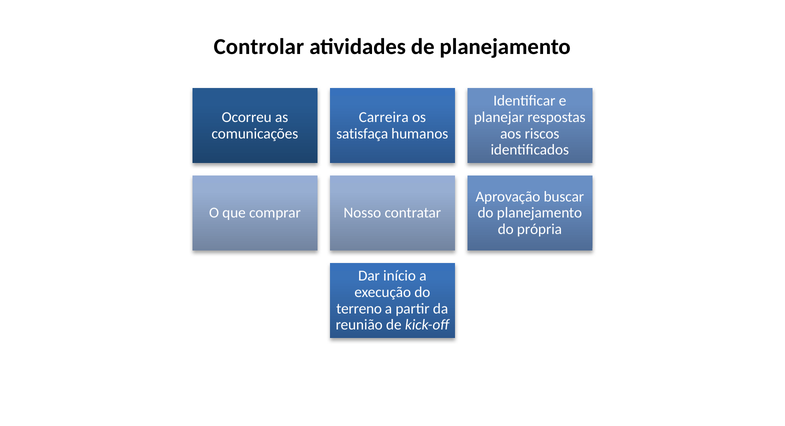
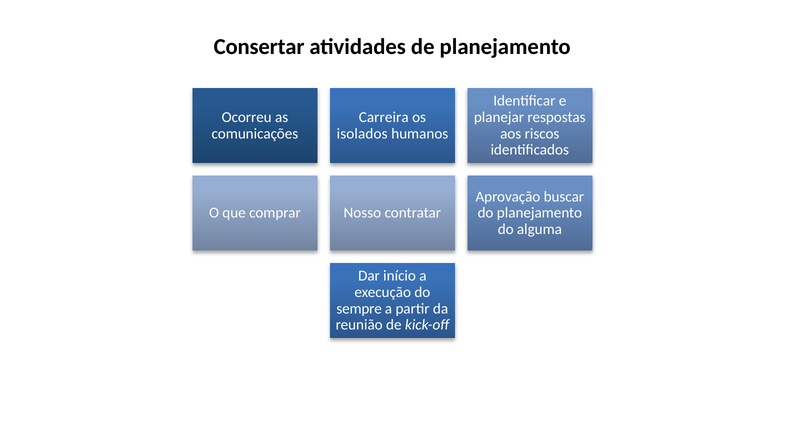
Controlar: Controlar -> Consertar (259, 47)
satisfaça: satisfaça -> isolados (362, 133)
própria: própria -> alguma (539, 229)
terreno: terreno -> sempre (359, 308)
